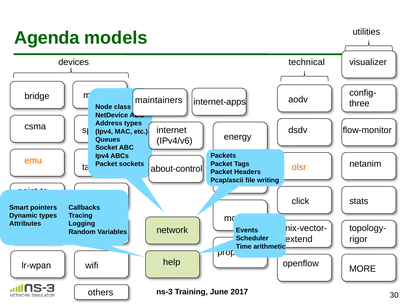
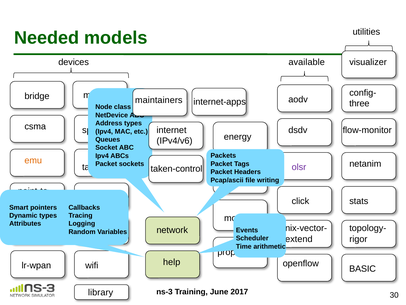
Agenda: Agenda -> Needed (47, 38)
technical: technical -> available (307, 62)
olsr colour: orange -> purple (299, 167)
about-control: about-control -> taken-control (177, 168)
MORE: MORE -> BASIC (363, 269)
others: others -> library (101, 292)
